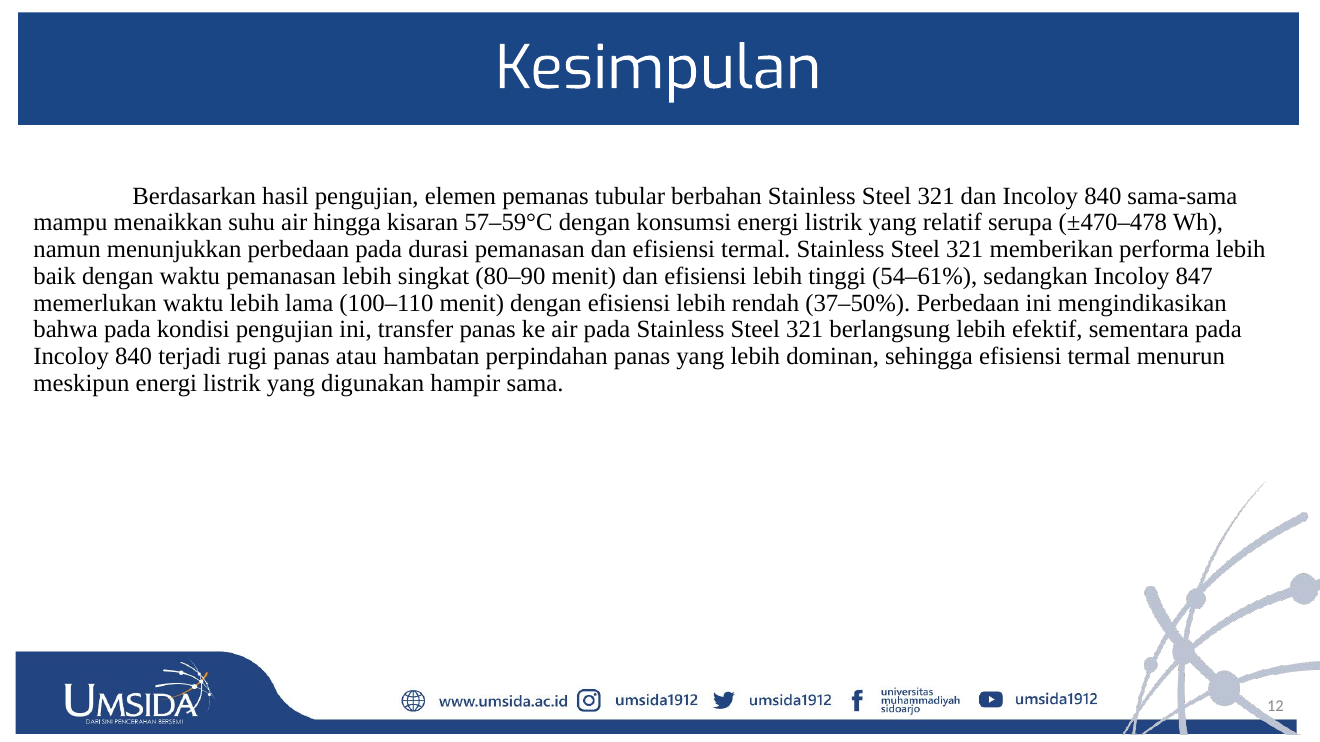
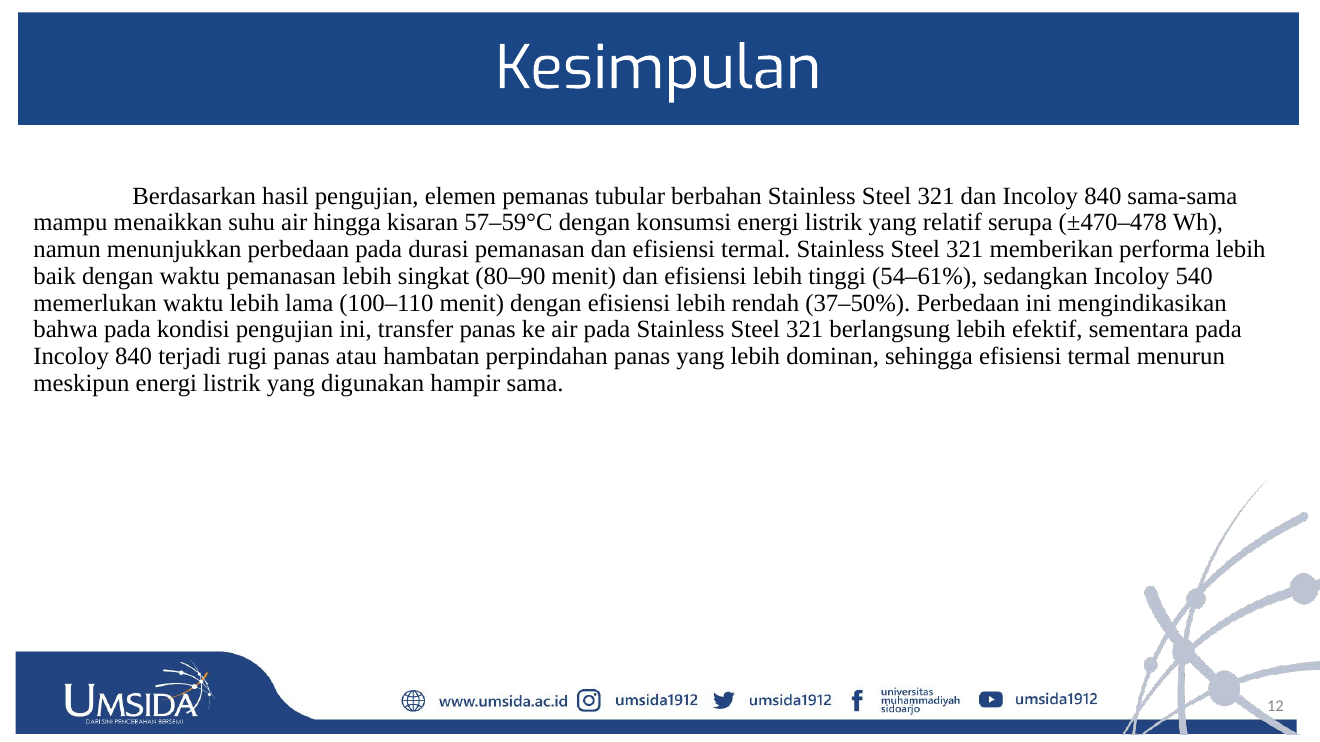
847: 847 -> 540 (1194, 276)
